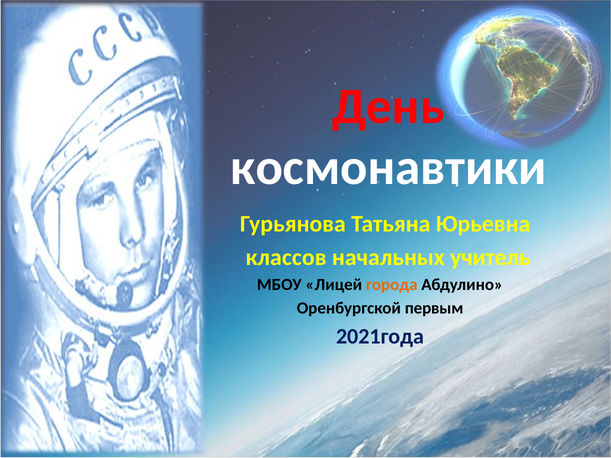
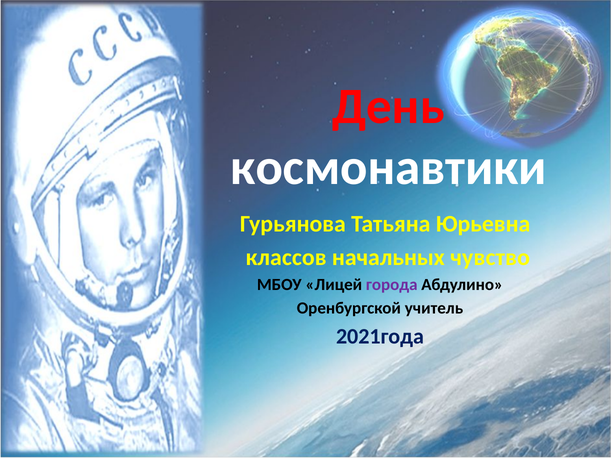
учитель: учитель -> чувство (490, 257)
города colour: orange -> purple (392, 285)
первым: первым -> учитель (434, 308)
